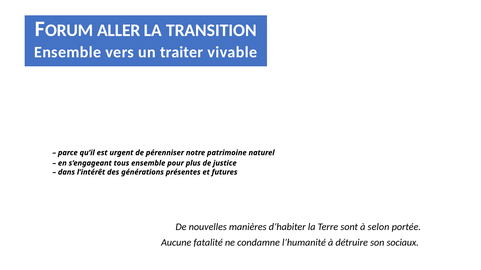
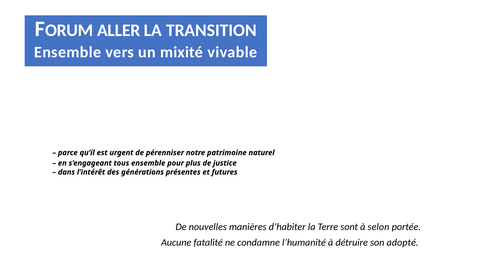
traiter: traiter -> mixité (182, 52)
sociaux: sociaux -> adopté (403, 243)
